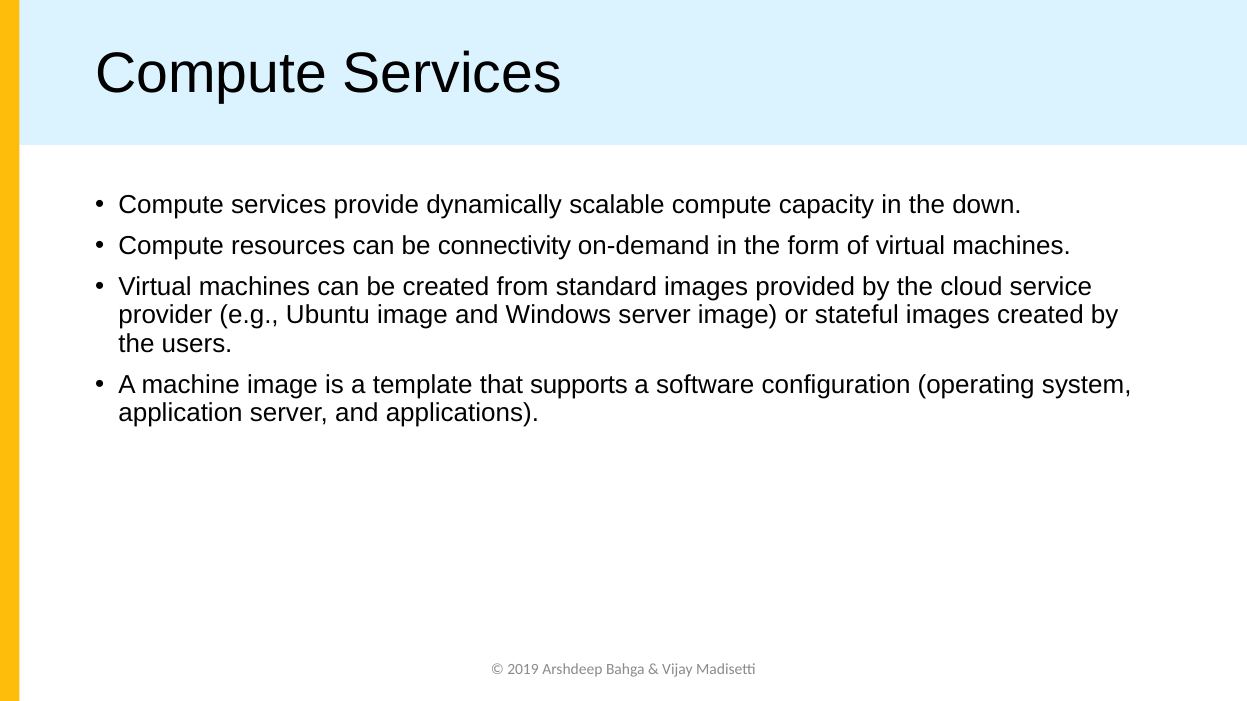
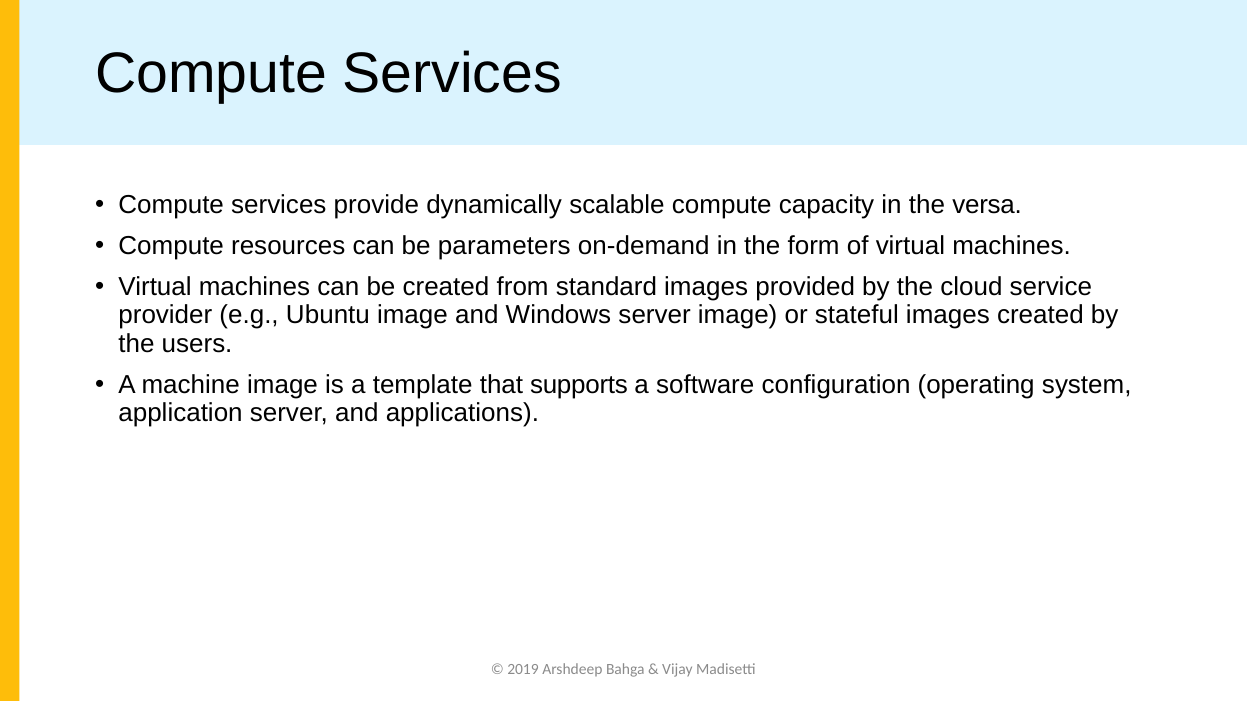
down: down -> versa (987, 205)
connectivity: connectivity -> parameters (504, 246)
